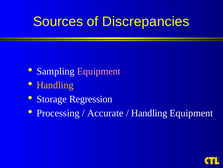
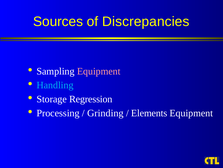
Handling colour: yellow -> light blue (55, 85)
Accurate: Accurate -> Grinding (105, 113)
Handling: Handling -> Elements (149, 113)
